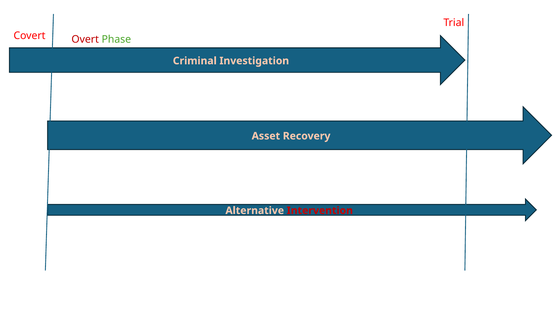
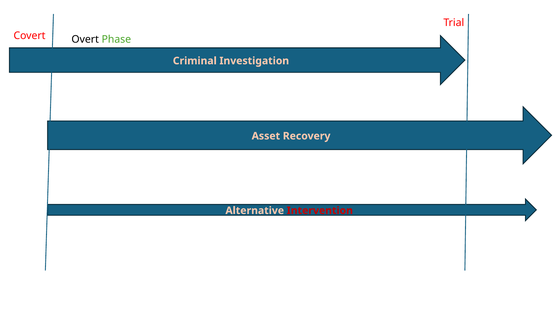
Overt colour: red -> black (85, 39)
